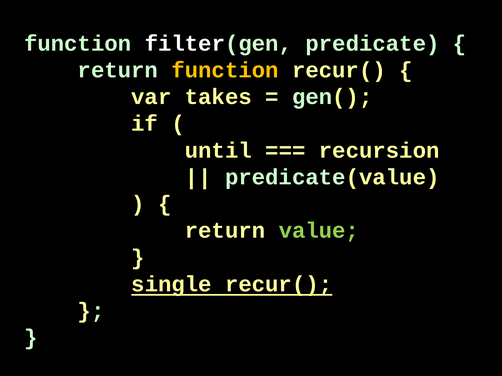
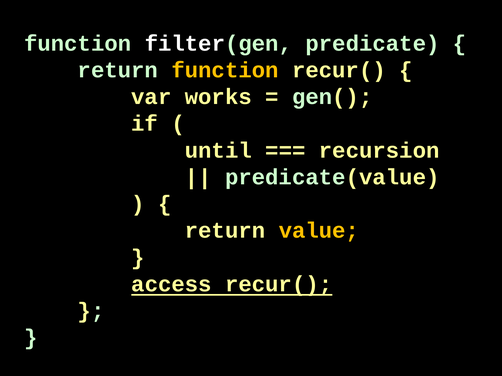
takes: takes -> works (218, 97)
value colour: light green -> yellow (319, 231)
single: single -> access (171, 284)
